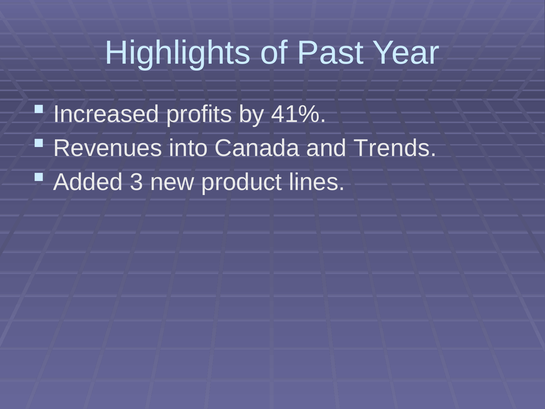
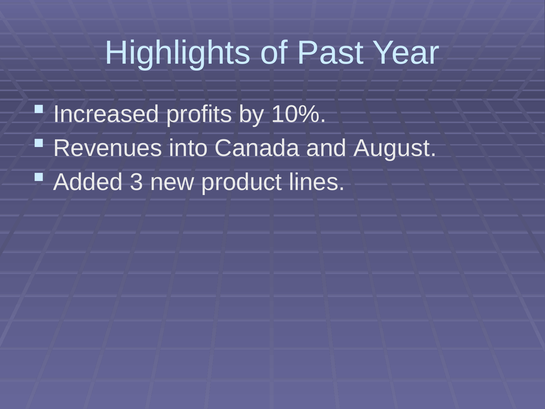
41%: 41% -> 10% (299, 114)
Trends: Trends -> August (395, 148)
